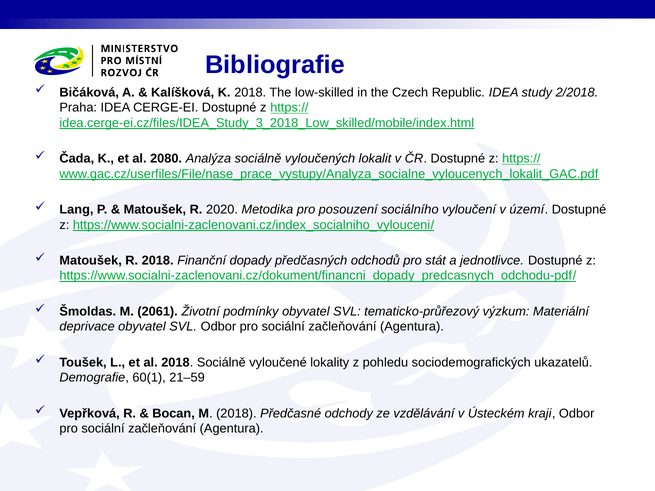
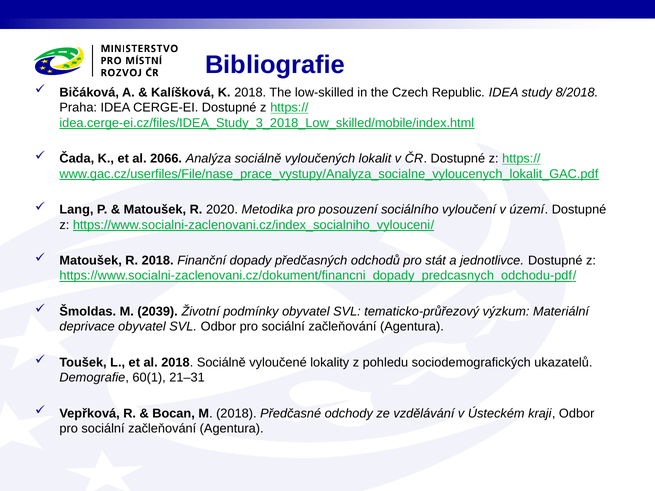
2/2018: 2/2018 -> 8/2018 (577, 92)
2080: 2080 -> 2066 (166, 159)
2061: 2061 -> 2039 (158, 312)
21–59: 21–59 -> 21–31 (187, 378)
